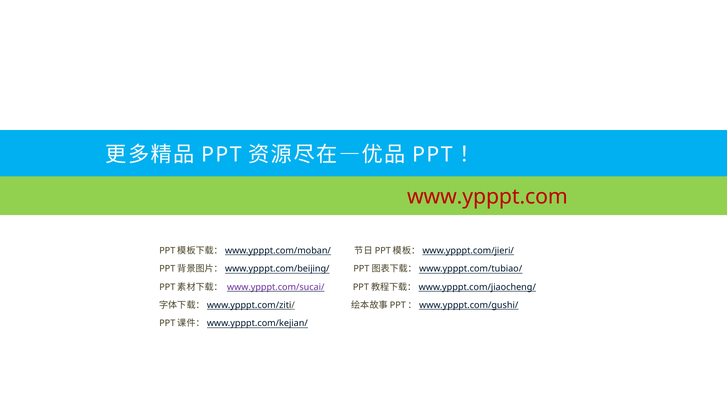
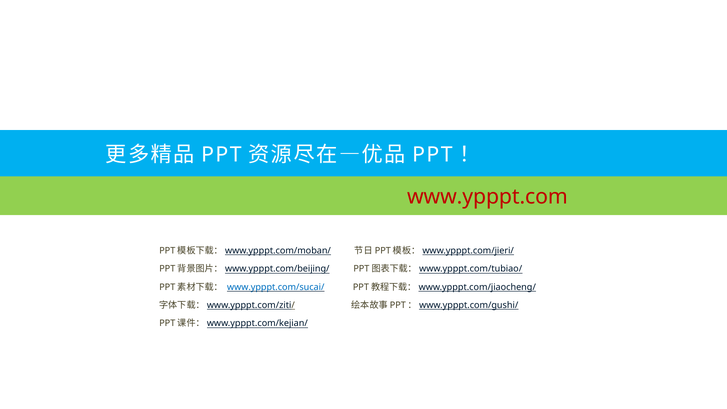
www.ypppt.com/sucai/ colour: purple -> blue (276, 287)
